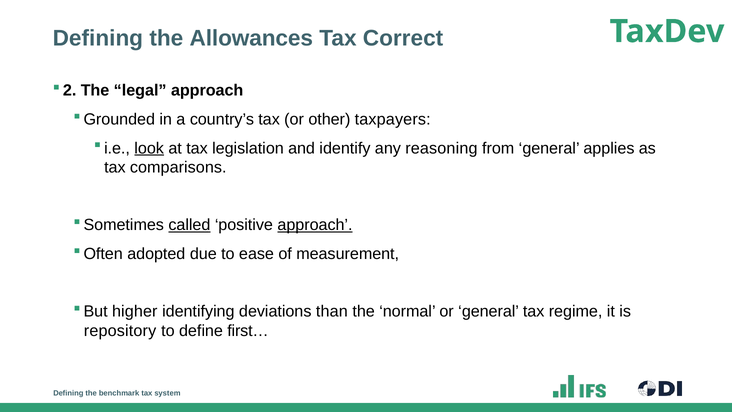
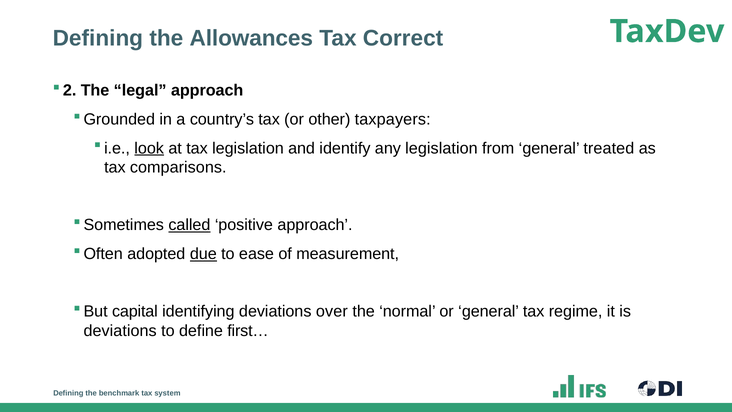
any reasoning: reasoning -> legislation (441, 148)
applies: applies -> treated (609, 148)
approach underline: present -> none (315, 225)
due underline: none -> present (203, 254)
higher: higher -> capital (135, 311)
than: than -> over (332, 311)
repository: repository -> deviations (120, 331)
